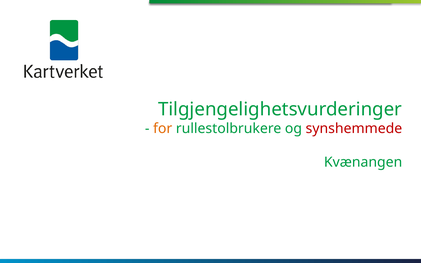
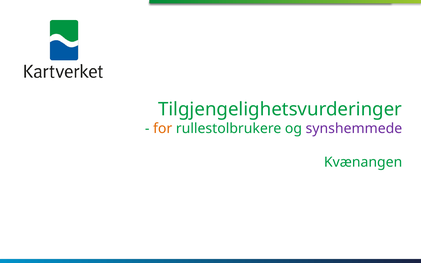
synshemmede colour: red -> purple (354, 129)
